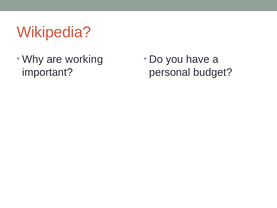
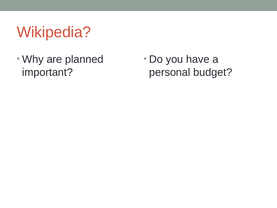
working: working -> planned (84, 59)
